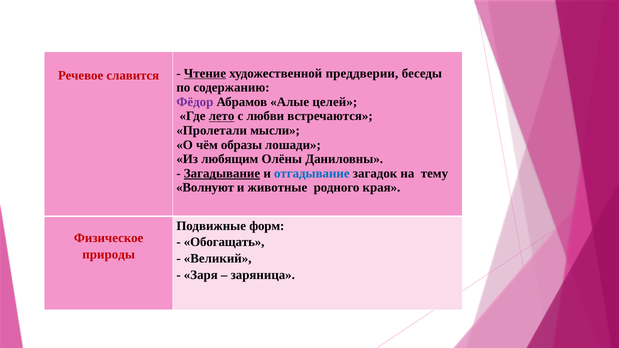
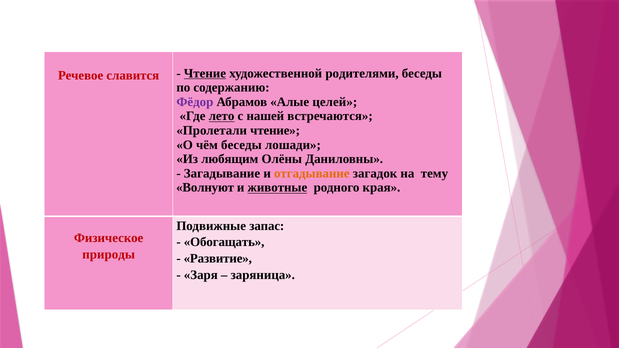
преддверии: преддверии -> родителями (362, 73)
любви: любви -> нашей (265, 116)
Пролетали мысли: мысли -> чтение (275, 131)
чём образы: образы -> беседы (241, 145)
Загадывание underline: present -> none (222, 173)
отгадывание colour: blue -> orange (312, 173)
животные underline: none -> present (277, 188)
форм: форм -> запас (267, 226)
Великий: Великий -> Развитие (218, 259)
